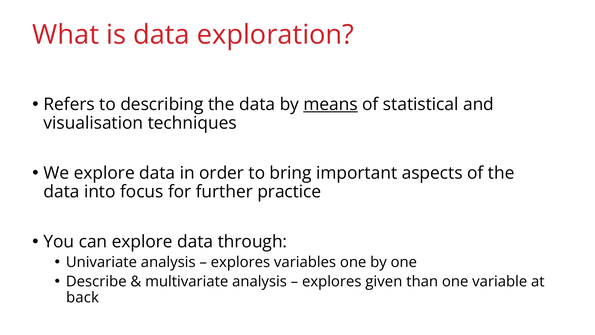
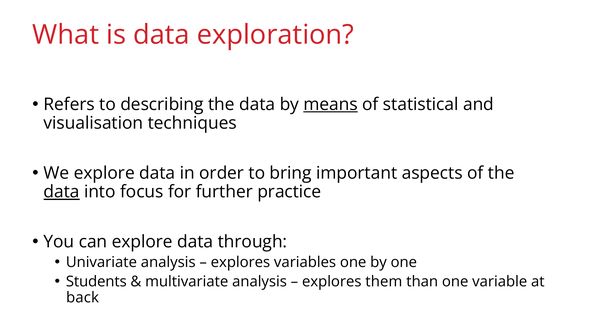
data underline: none -> present (62, 192)
Describe: Describe -> Students (96, 281)
given: given -> them (384, 281)
